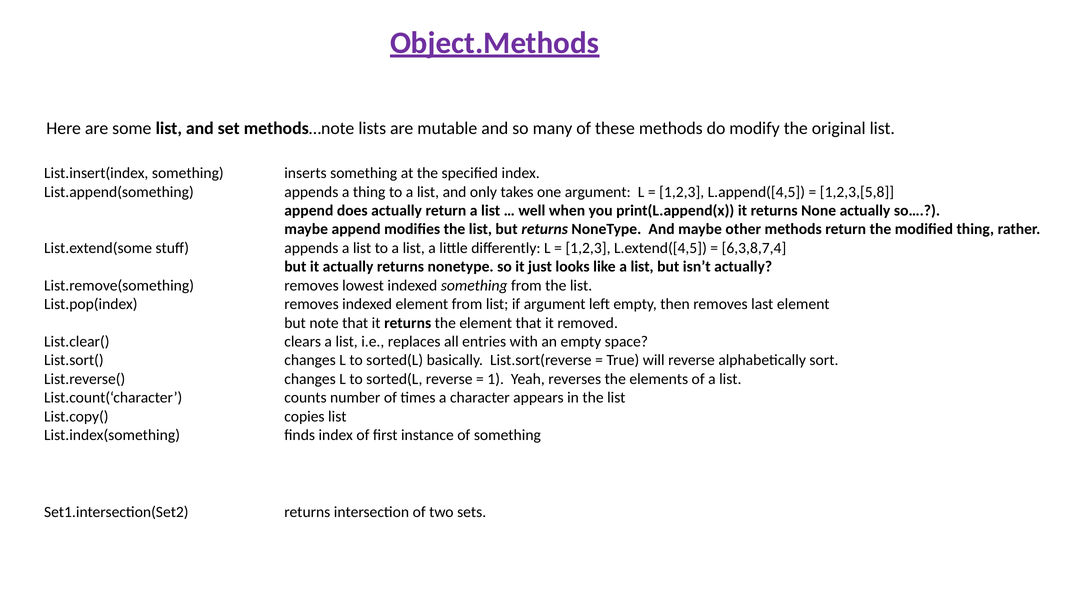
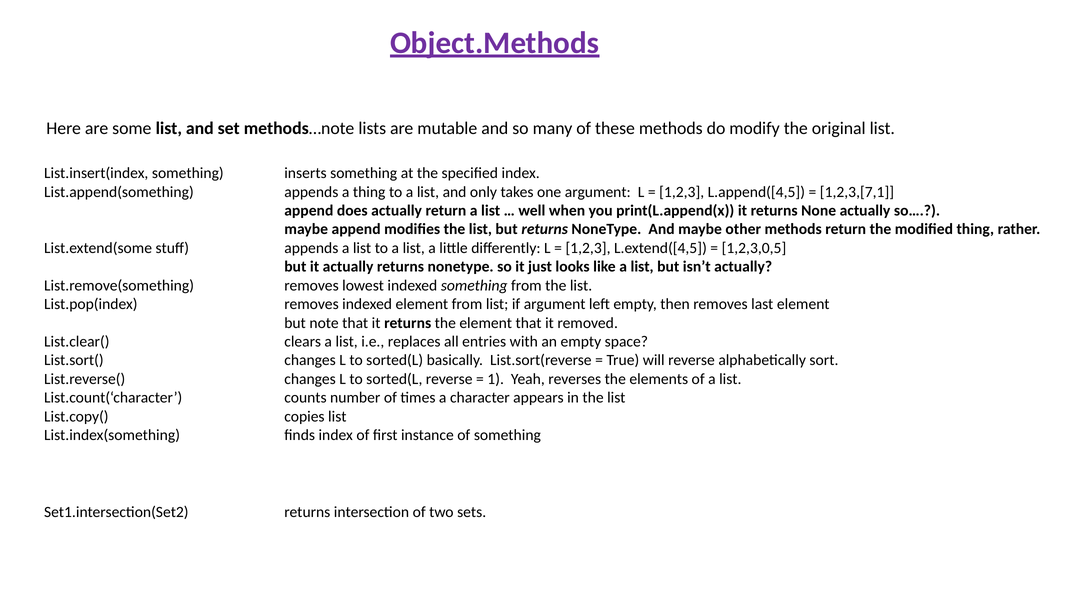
1,2,3,[5,8: 1,2,3,[5,8 -> 1,2,3,[7,1 (857, 192)
6,3,8,7,4: 6,3,8,7,4 -> 1,2,3,0,5 (754, 248)
